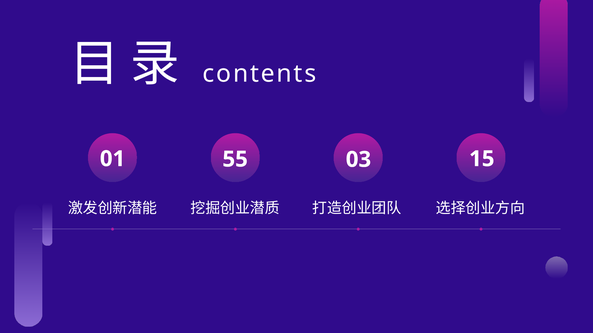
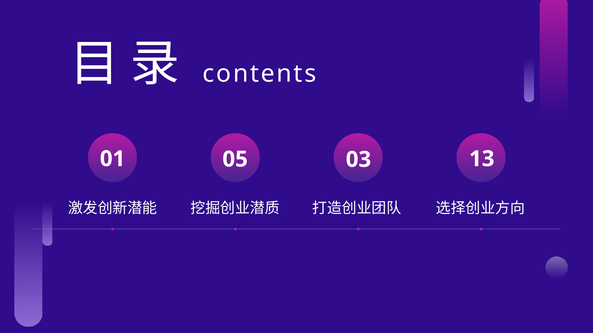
55: 55 -> 05 (235, 160)
15: 15 -> 13 (482, 159)
